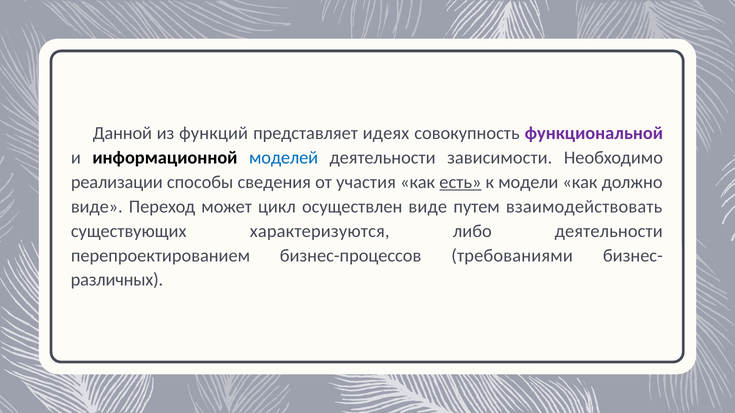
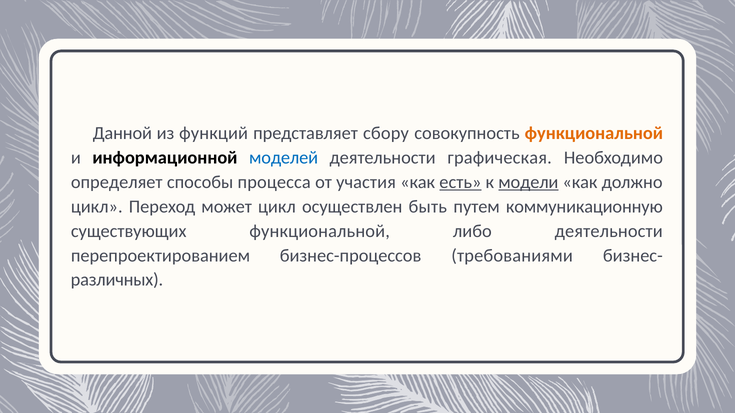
идеях: идеях -> сбору (386, 133)
функциональной colour: purple -> orange (594, 133)
зависимости: зависимости -> графическая (500, 158)
реализации: реализации -> определяет (117, 182)
сведения: сведения -> процесса (274, 182)
модели underline: none -> present (528, 182)
виде: виде -> цикл (97, 207)
осуществлен виде: виде -> быть (428, 207)
взаимодействовать: взаимодействовать -> коммуникационную (584, 207)
существующих характеризуются: характеризуются -> функциональной (320, 231)
